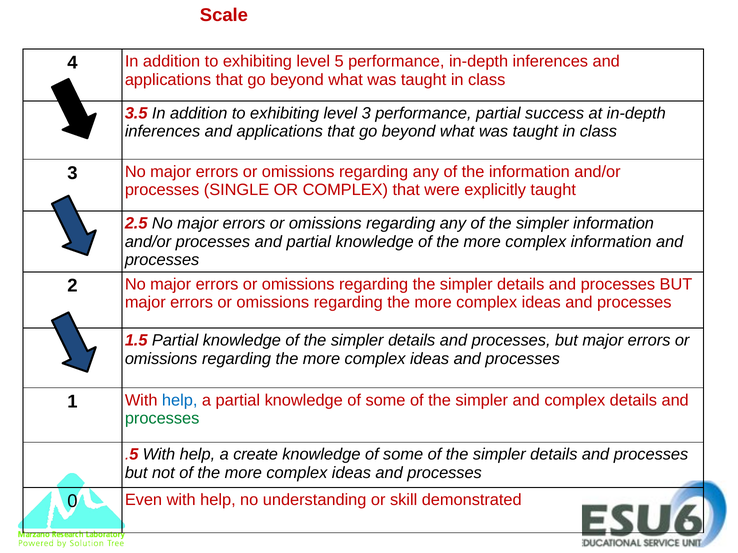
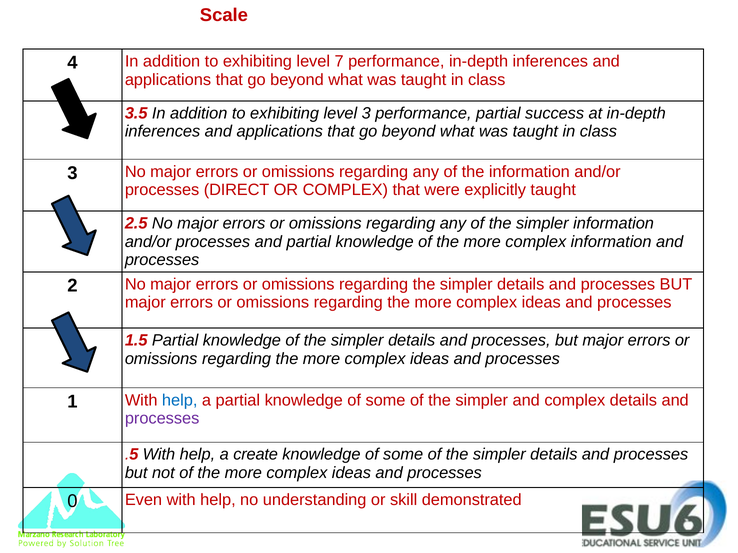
5: 5 -> 7 (339, 62)
SINGLE: SINGLE -> DIRECT (237, 190)
processes colour: green -> purple (162, 419)
